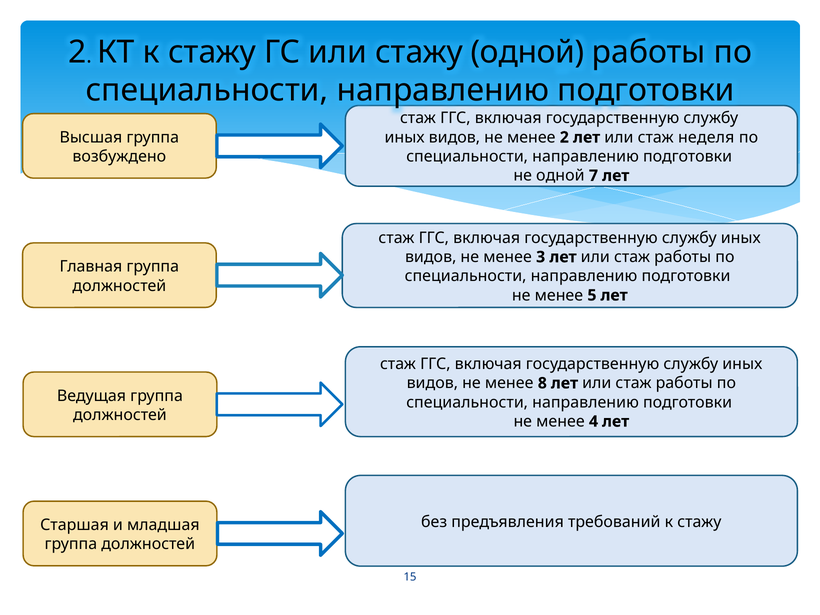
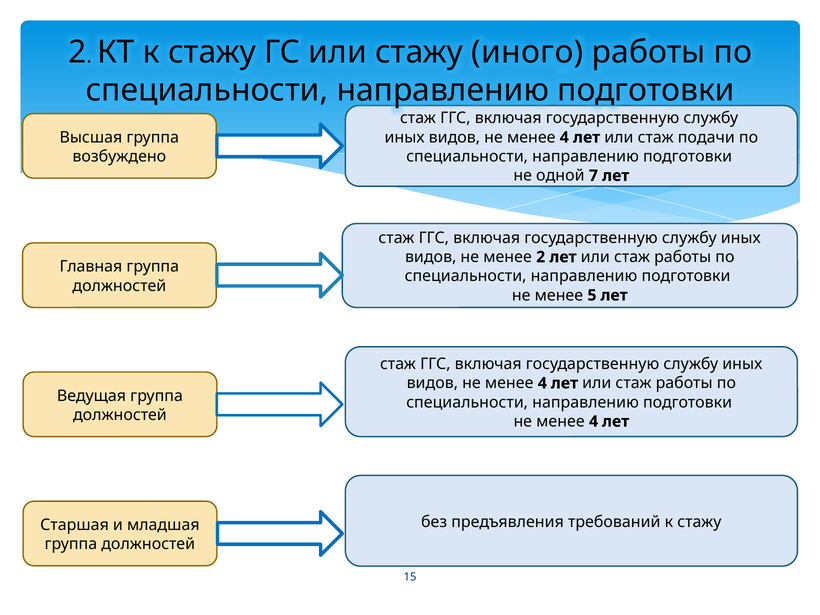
стажу одной: одной -> иного (527, 52)
2: 2 -> 4 (564, 137)
неделя: неделя -> подачи (706, 137)
менее 3: 3 -> 2 (541, 257)
8: 8 -> 4 (542, 383)
